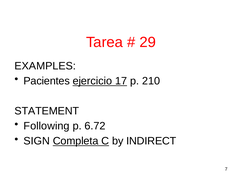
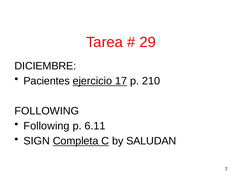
EXAMPLES: EXAMPLES -> DICIEMBRE (45, 66)
STATEMENT: STATEMENT -> FOLLOWING (47, 111)
6.72: 6.72 -> 6.11 (95, 126)
INDIRECT: INDIRECT -> SALUDAN (151, 141)
